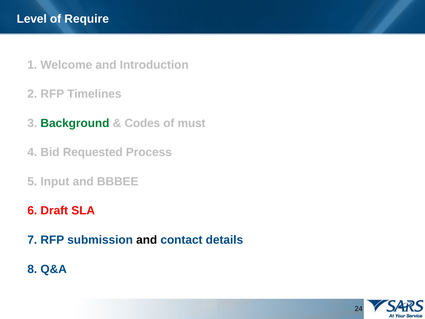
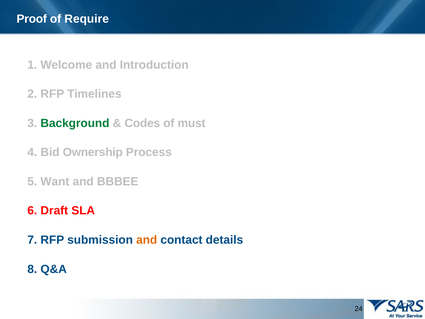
Level: Level -> Proof (32, 19)
Requested: Requested -> Ownership (93, 152)
Input: Input -> Want (55, 181)
and colour: black -> orange (147, 240)
